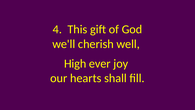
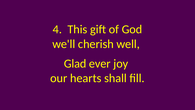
High: High -> Glad (75, 63)
